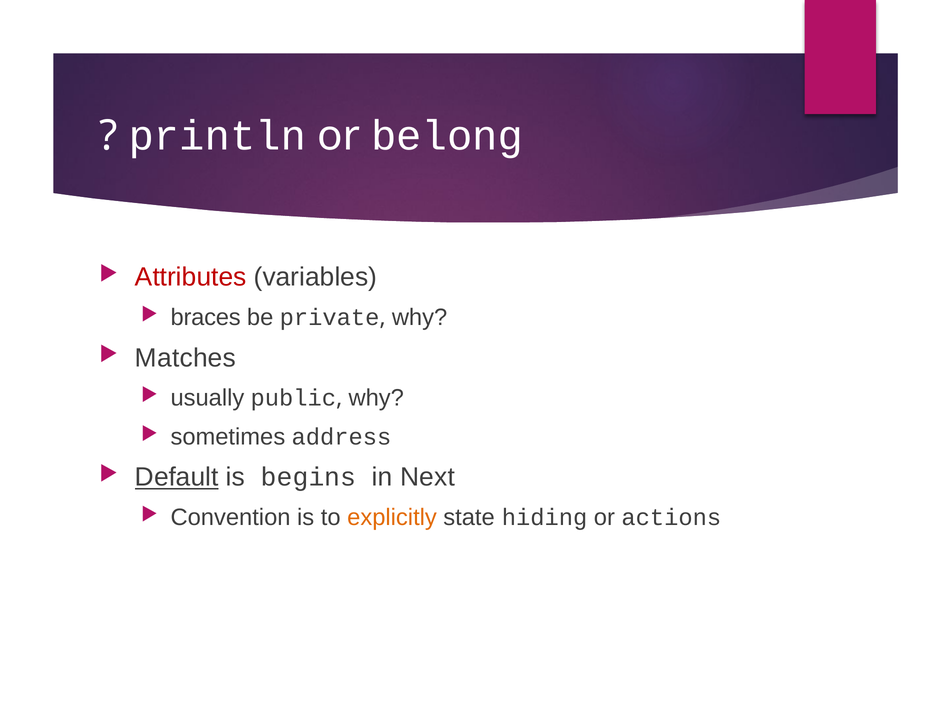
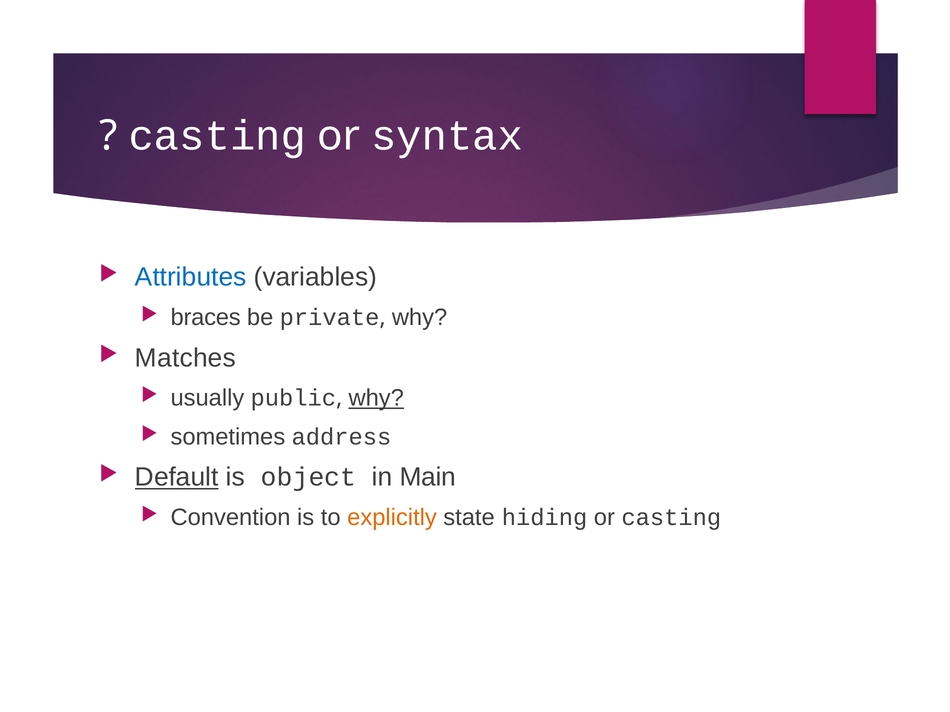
println: println -> casting (217, 136)
belong: belong -> syntax (447, 136)
Attributes colour: red -> blue (191, 277)
why underline: none -> present (376, 398)
begins: begins -> object (309, 478)
Next: Next -> Main (428, 478)
or actions: actions -> casting (671, 518)
